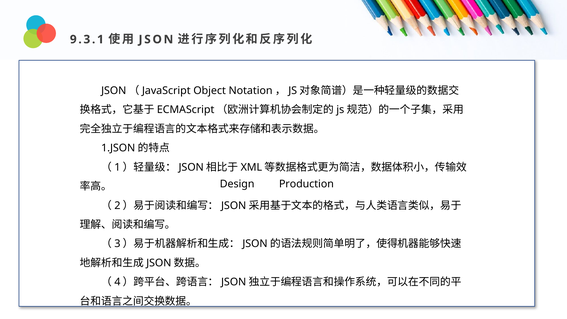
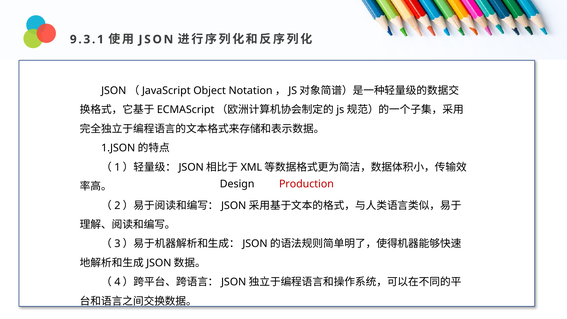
Production colour: black -> red (306, 184)
